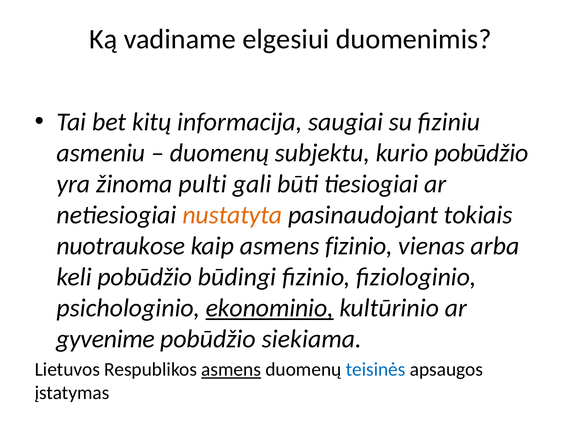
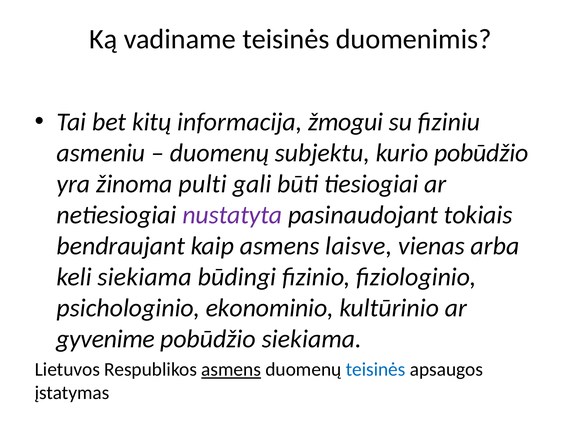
vadiname elgesiui: elgesiui -> teisinės (286, 39)
saugiai: saugiai -> žmogui (346, 122)
nustatyta colour: orange -> purple (232, 215)
nuotraukose: nuotraukose -> bendraujant (121, 246)
asmens fizinio: fizinio -> laisve (359, 246)
keli pobūdžio: pobūdžio -> siekiama (145, 277)
ekonominio underline: present -> none (270, 308)
